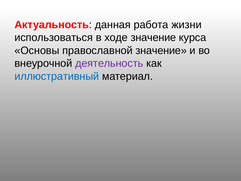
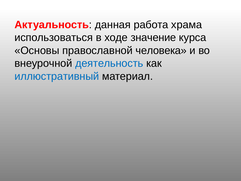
жизни: жизни -> храма (187, 25)
православной значение: значение -> человека (161, 50)
деятельность colour: purple -> blue (109, 63)
